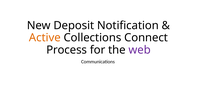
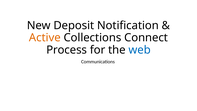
web colour: purple -> blue (140, 50)
